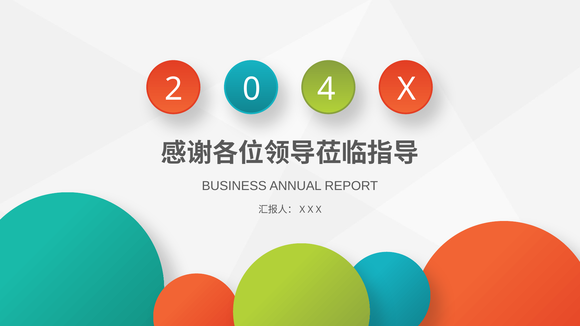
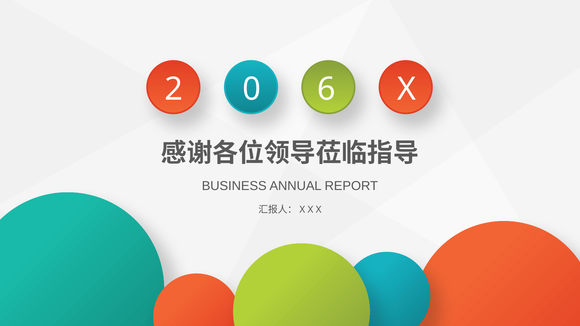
4: 4 -> 6 (326, 89)
